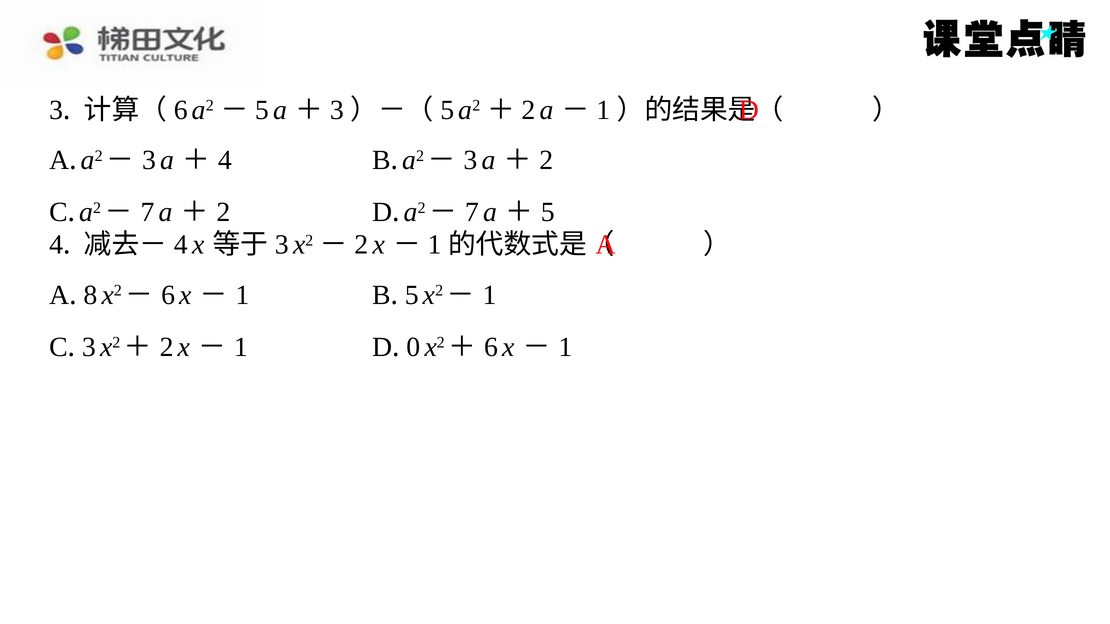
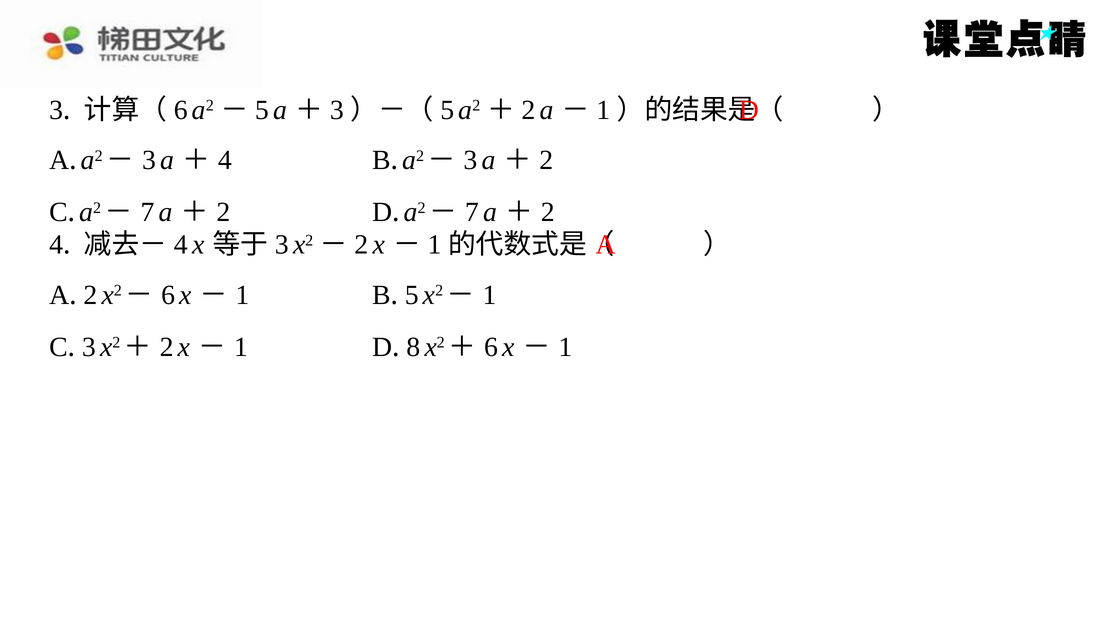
5: 5 -> 2 (548, 212)
8: 8 -> 2 (90, 295)
0: 0 -> 8 (413, 347)
